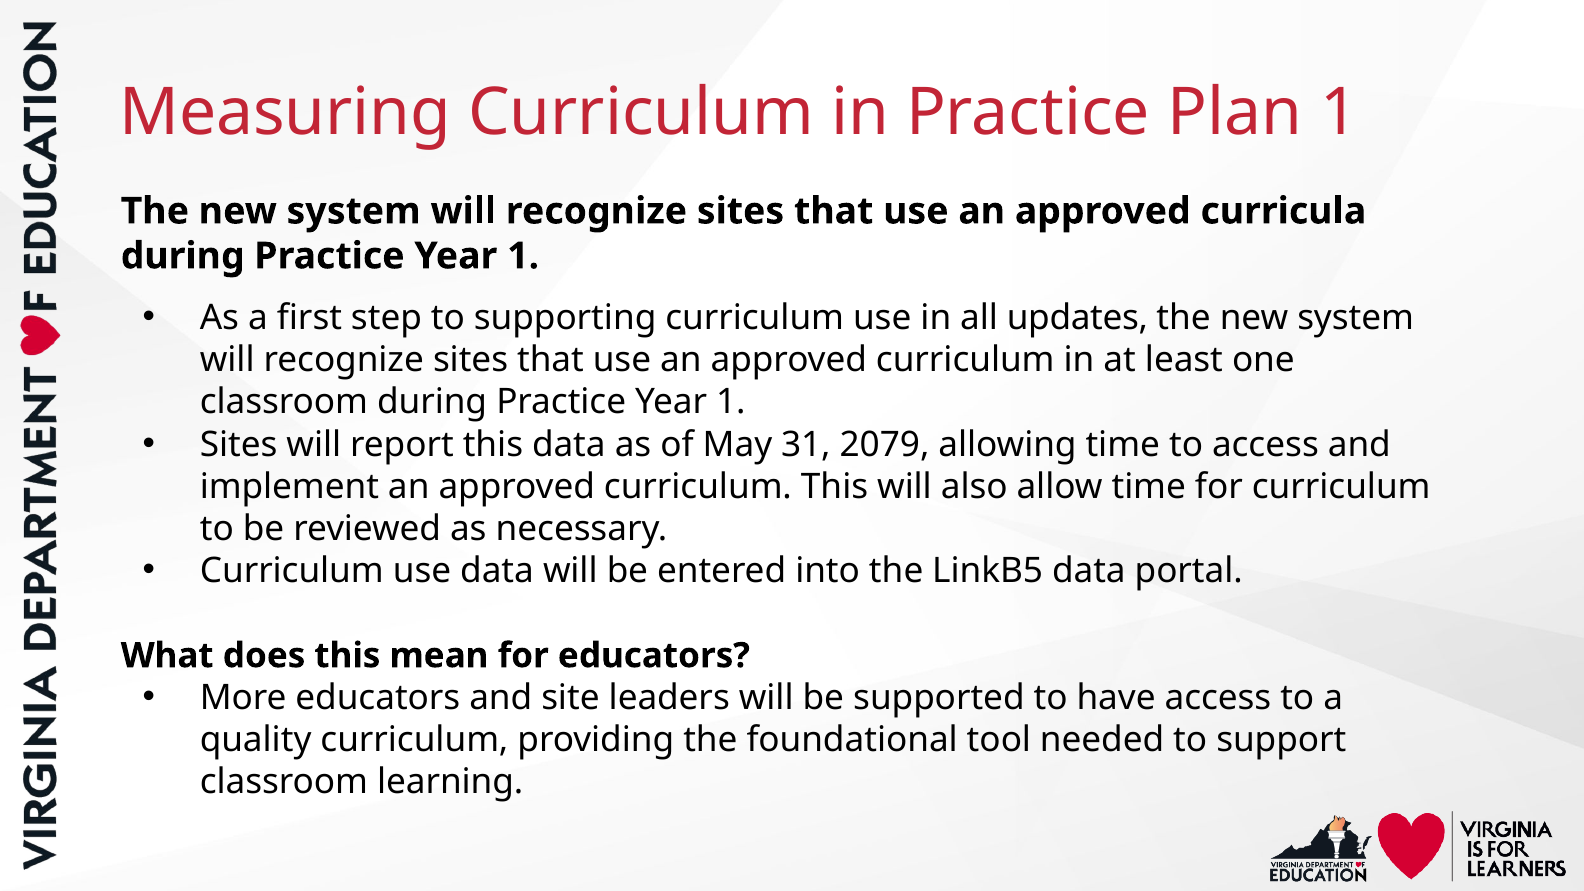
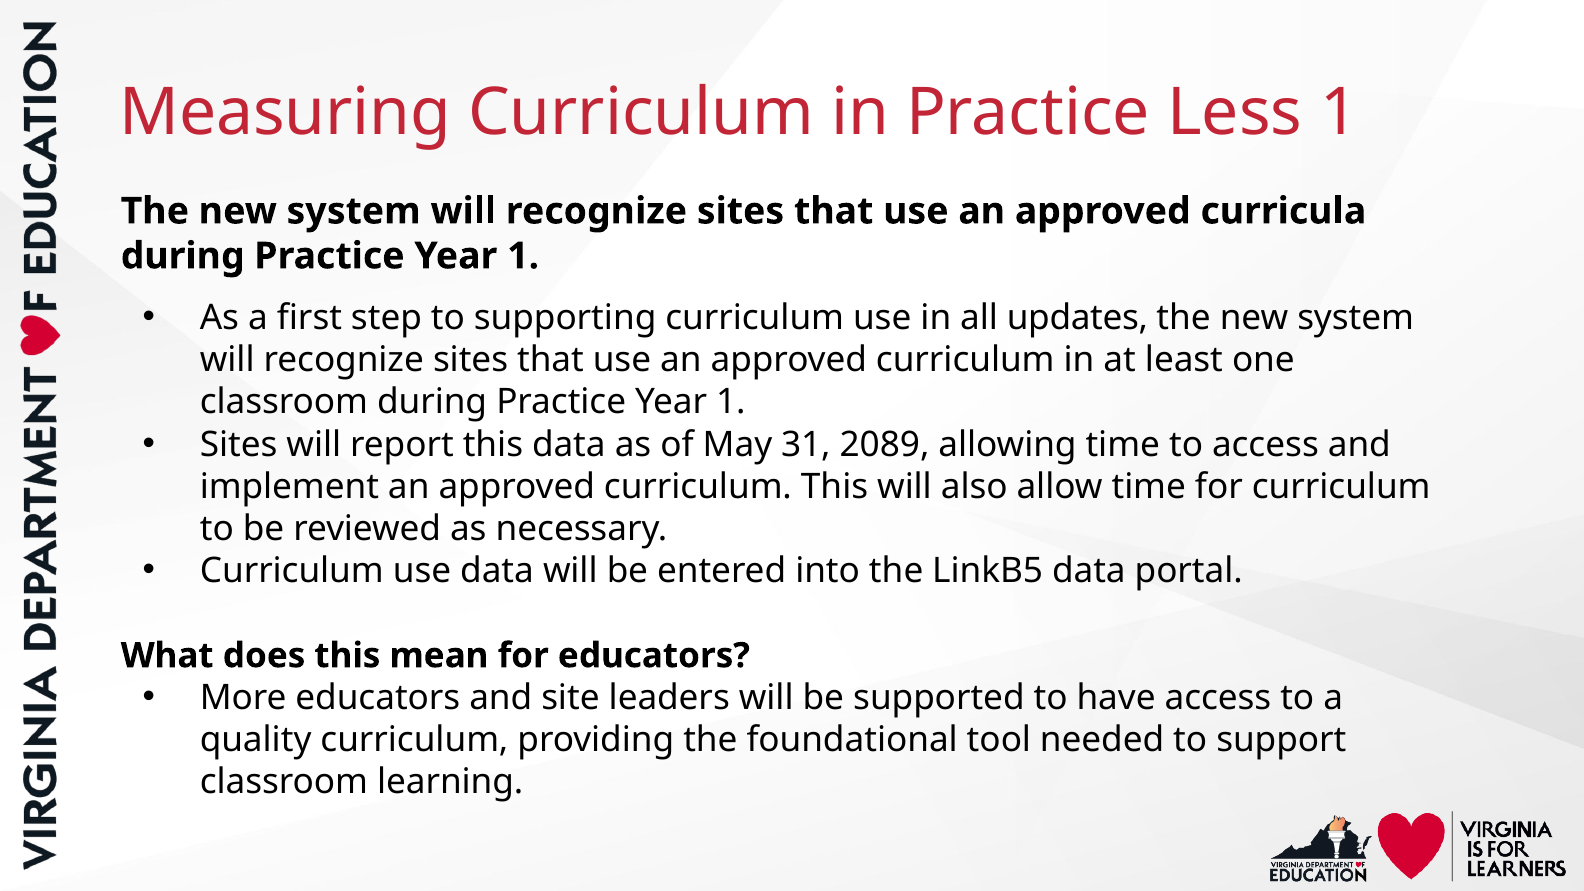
Plan: Plan -> Less (1235, 113)
2079: 2079 -> 2089 (885, 445)
